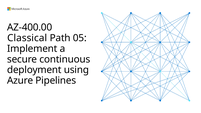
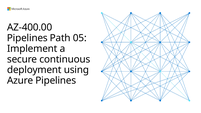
Classical: Classical -> Pipelines (27, 38)
